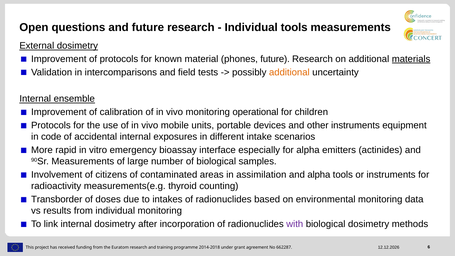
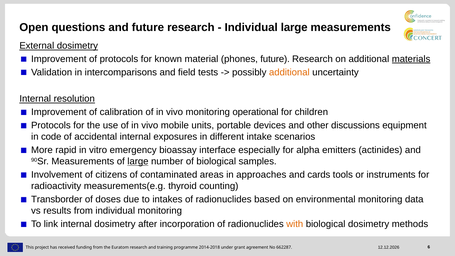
Individual tools: tools -> large (294, 27)
ensemble: ensemble -> resolution (74, 99)
other instruments: instruments -> discussions (355, 125)
large underline: none -> present (138, 161)
assimilation: assimilation -> approaches (261, 175)
and alpha: alpha -> cards (319, 175)
with colour: purple -> orange (295, 224)
